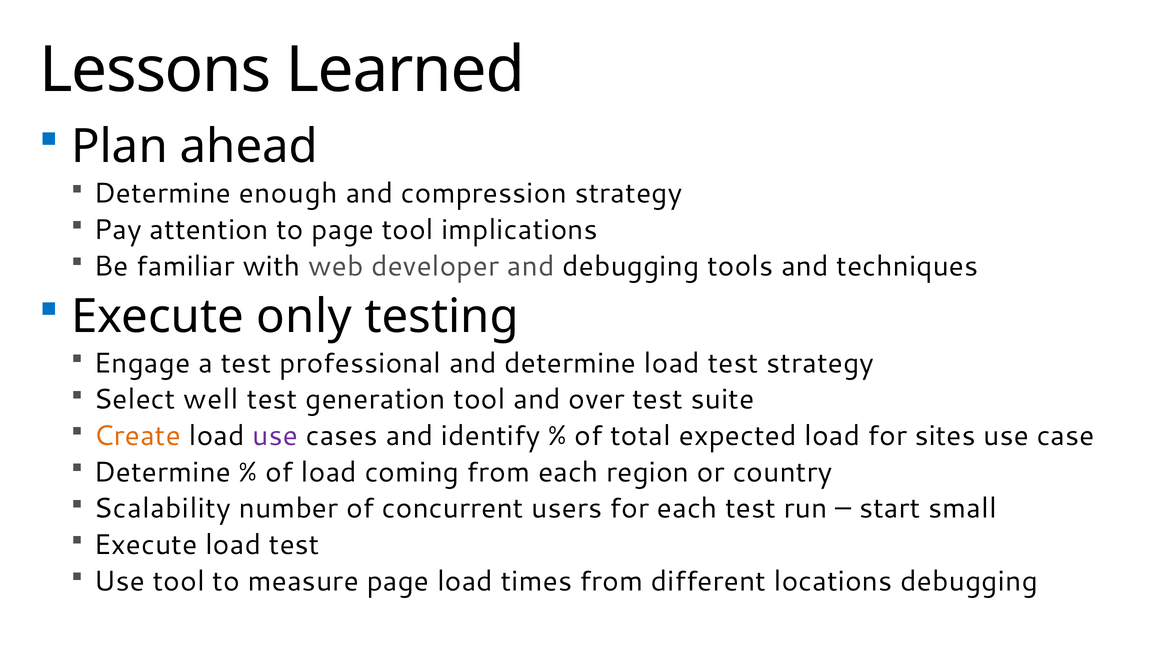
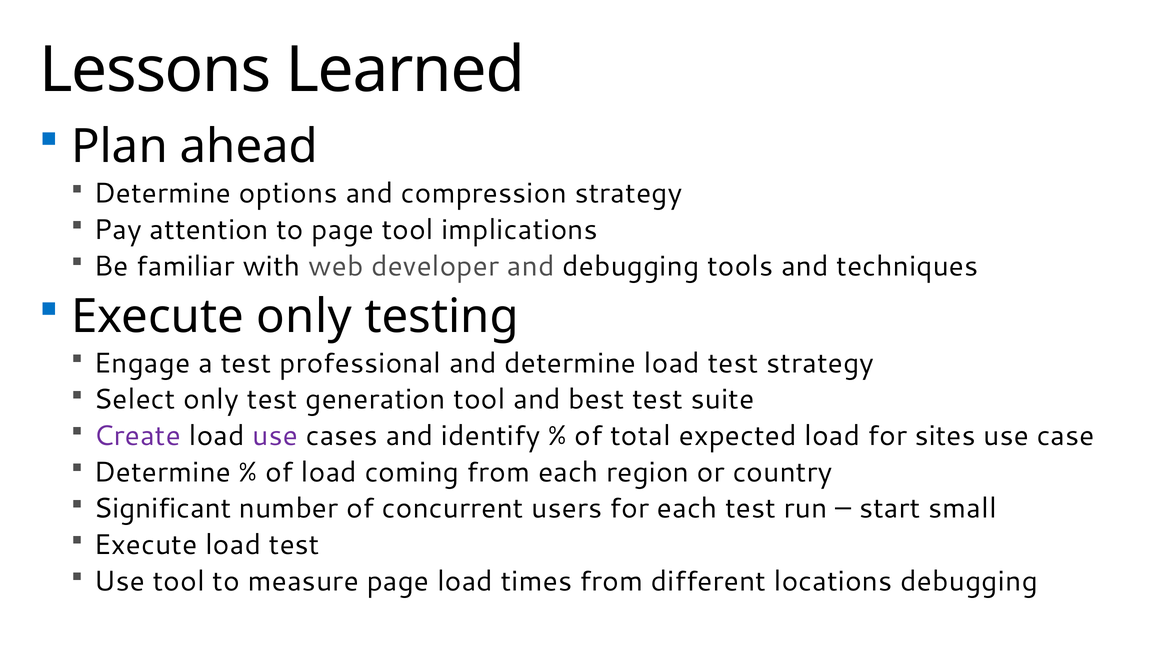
enough: enough -> options (288, 194)
Select well: well -> only (211, 399)
over: over -> best (597, 399)
Create colour: orange -> purple (137, 436)
Scalability: Scalability -> Significant (163, 508)
